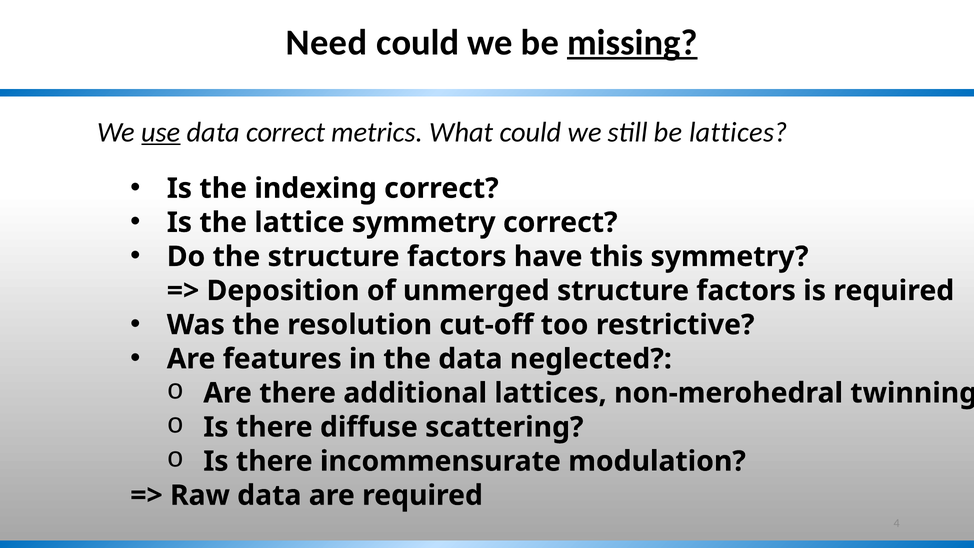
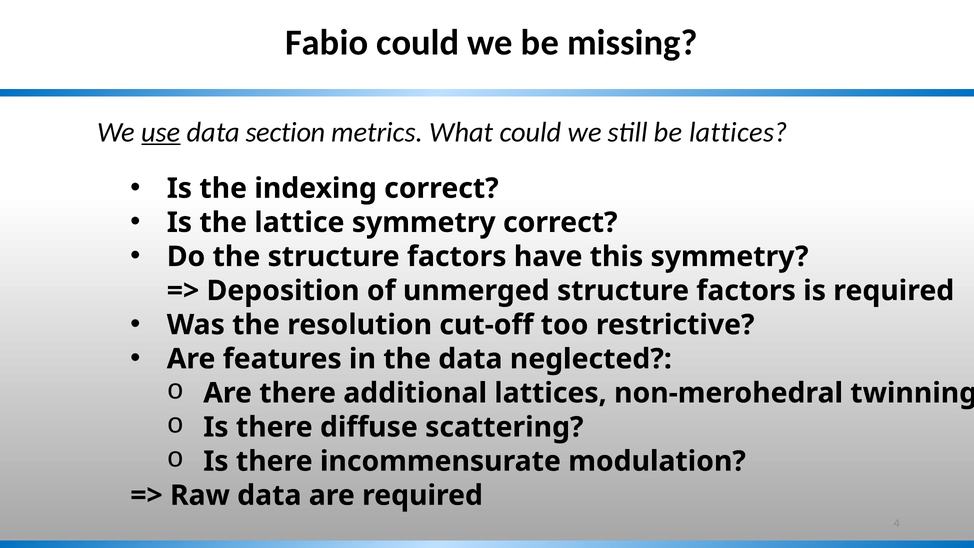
Need: Need -> Fabio (327, 42)
missing underline: present -> none (632, 42)
data correct: correct -> section (286, 132)
